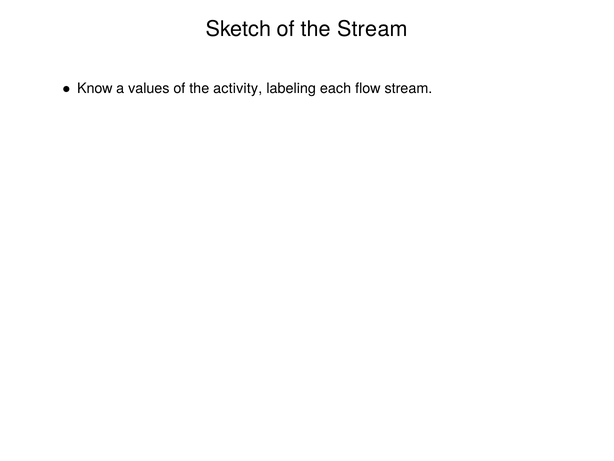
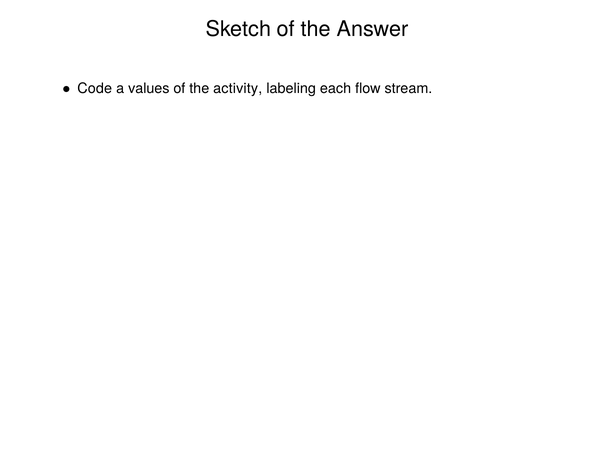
the Stream: Stream -> Answer (373, 29)
Know: Know -> Code (95, 88)
